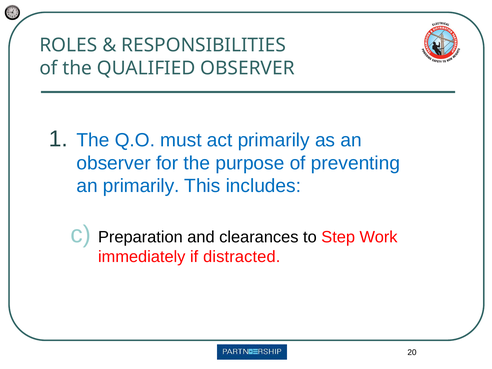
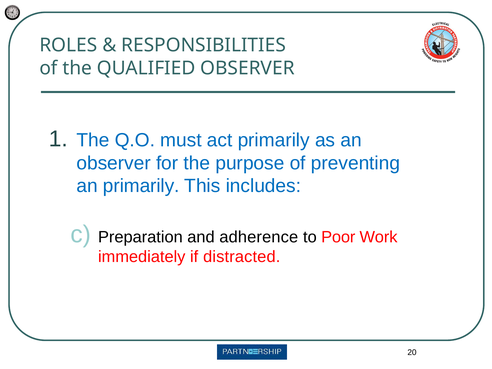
clearances: clearances -> adherence (259, 237)
Step: Step -> Poor (338, 237)
